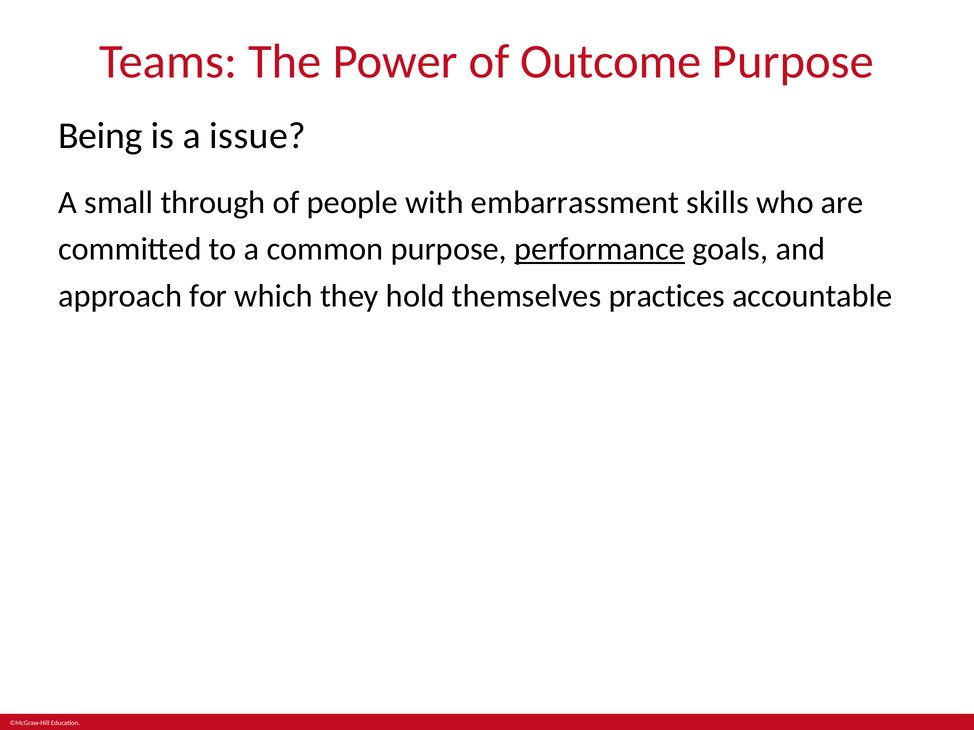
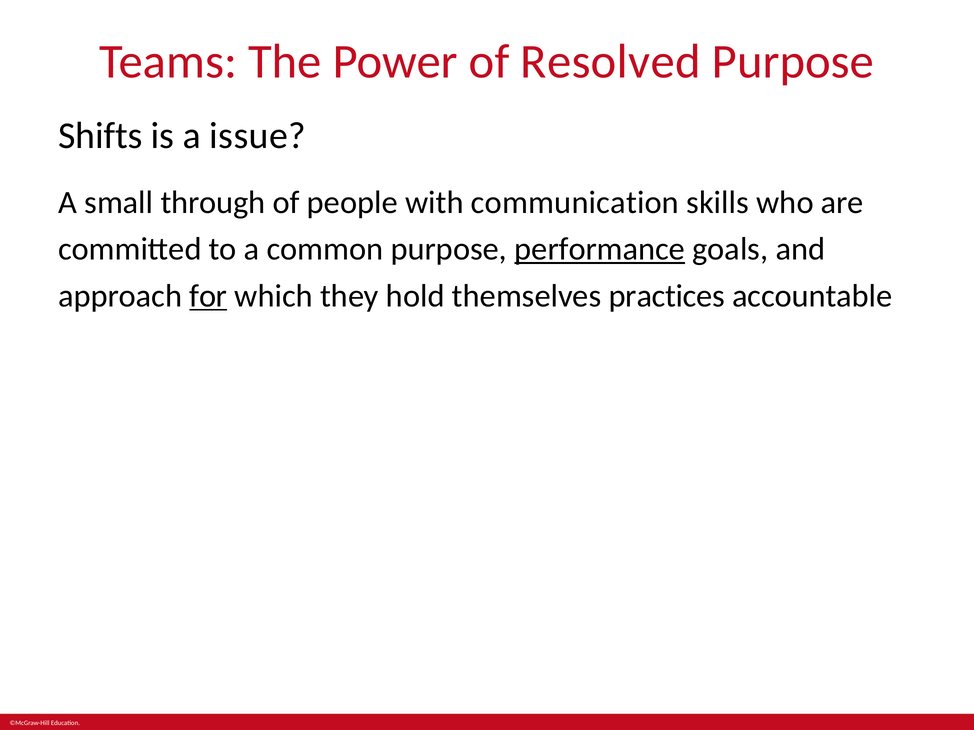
Outcome: Outcome -> Resolved (611, 62)
Being: Being -> Shifts (100, 136)
embarrassment: embarrassment -> communication (575, 203)
for underline: none -> present (208, 296)
